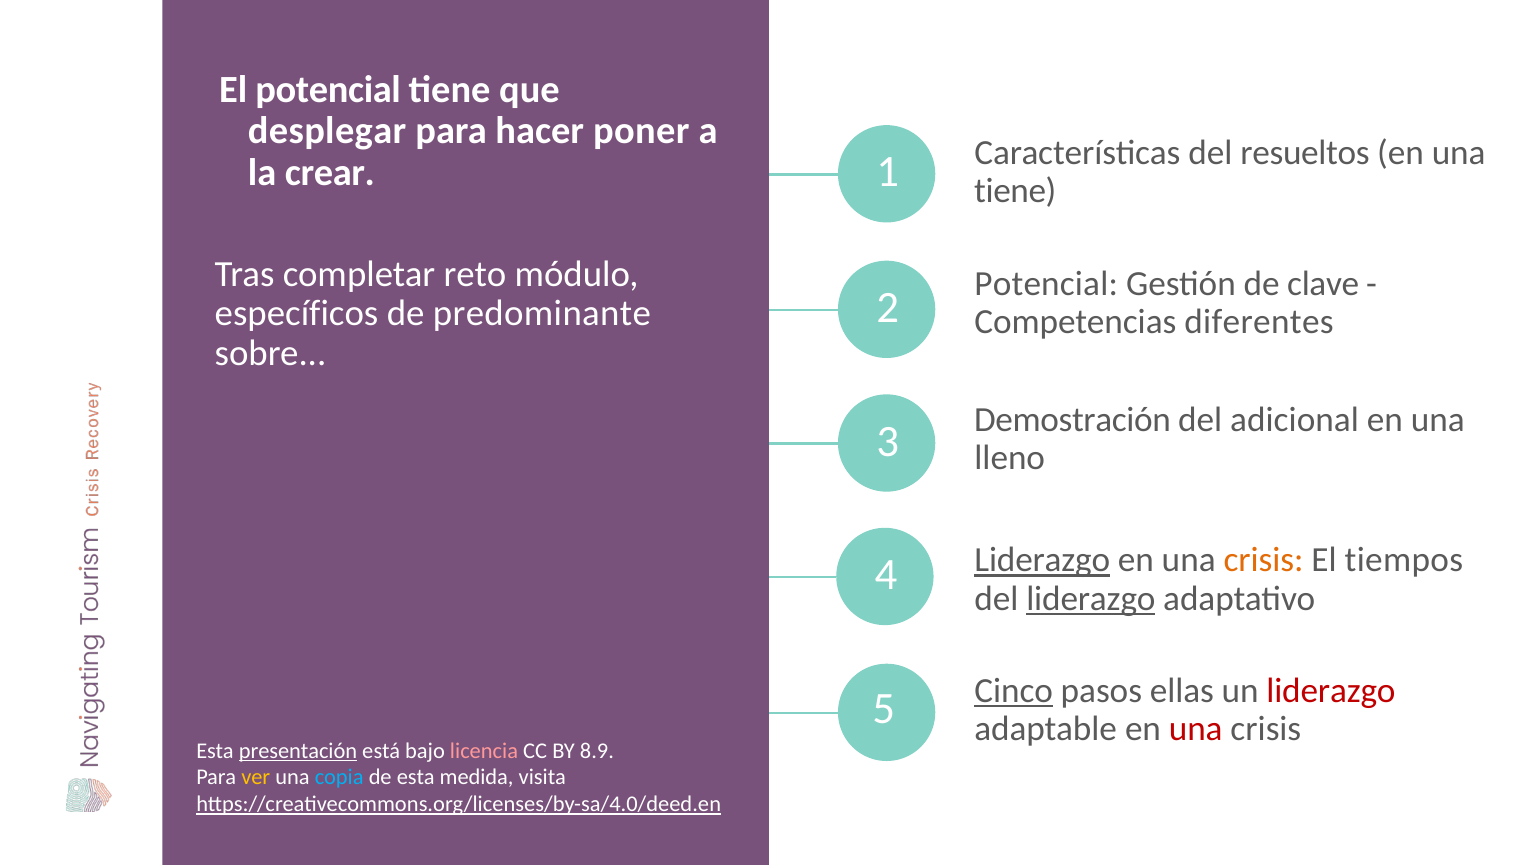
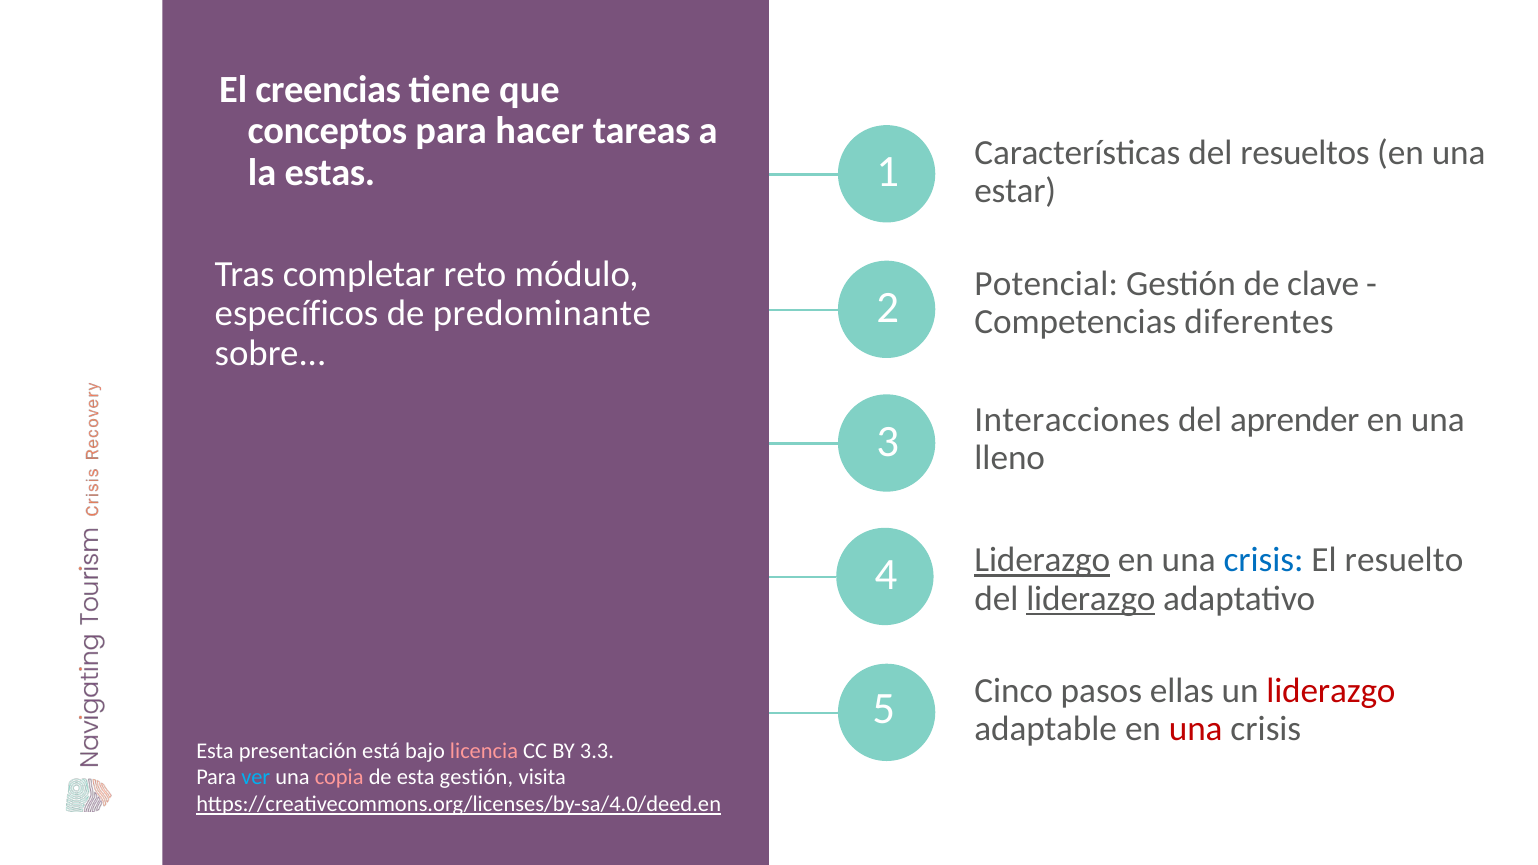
El potencial: potencial -> creencias (328, 90)
desplegar: desplegar -> conceptos (327, 131)
poner: poner -> tareas (642, 131)
crear: crear -> estas (330, 173)
tiene: tiene -> estar (1015, 191)
Demostración: Demostración -> Interacciones (1072, 419)
adicional: adicional -> aprender (1295, 419)
crisis colour: orange -> blue (1264, 560)
tiempos: tiempos -> resuelto (1404, 560)
Cinco underline: present -> none (1014, 691)
presentación underline: present -> none (298, 751)
8.9: 8.9 -> 3.3 (597, 751)
ver colour: yellow -> light blue (256, 778)
copia colour: light blue -> pink (339, 778)
esta medida: medida -> gestión (476, 778)
